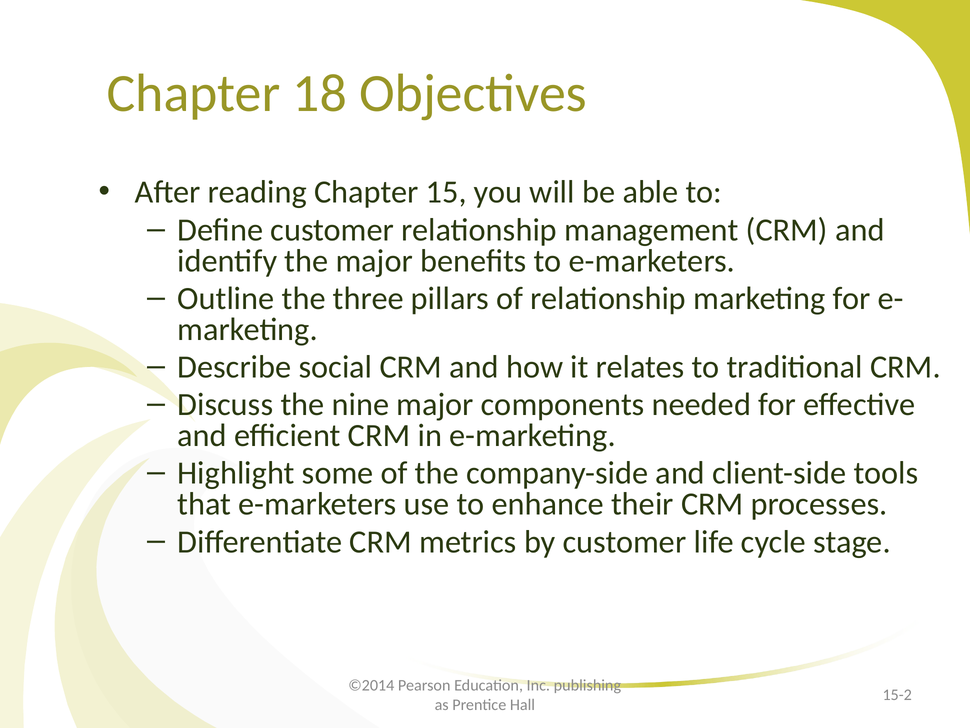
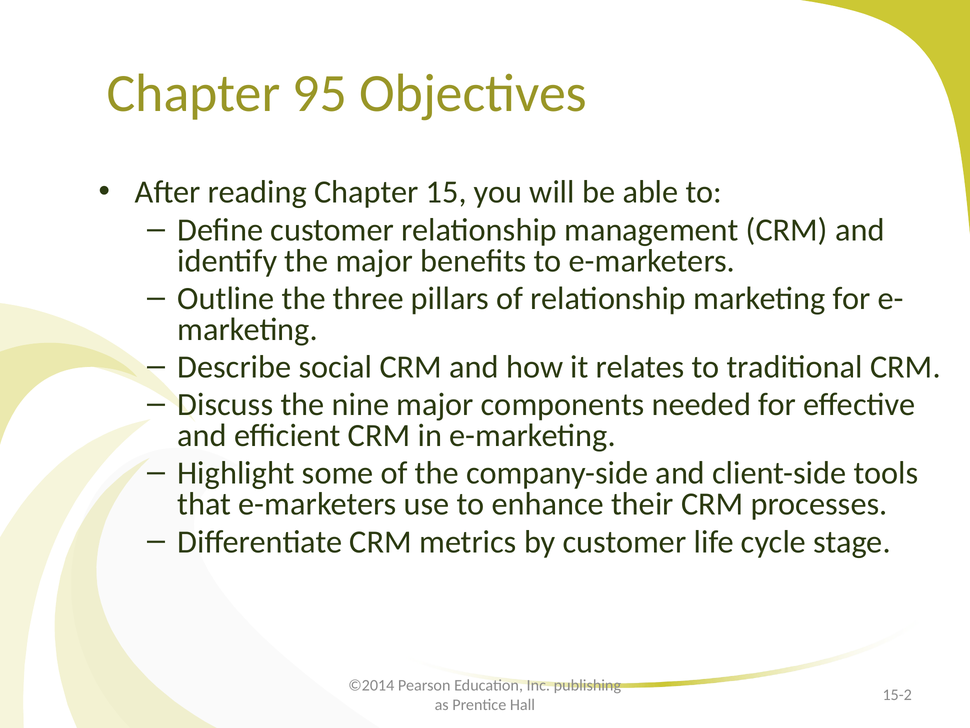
18: 18 -> 95 (320, 94)
